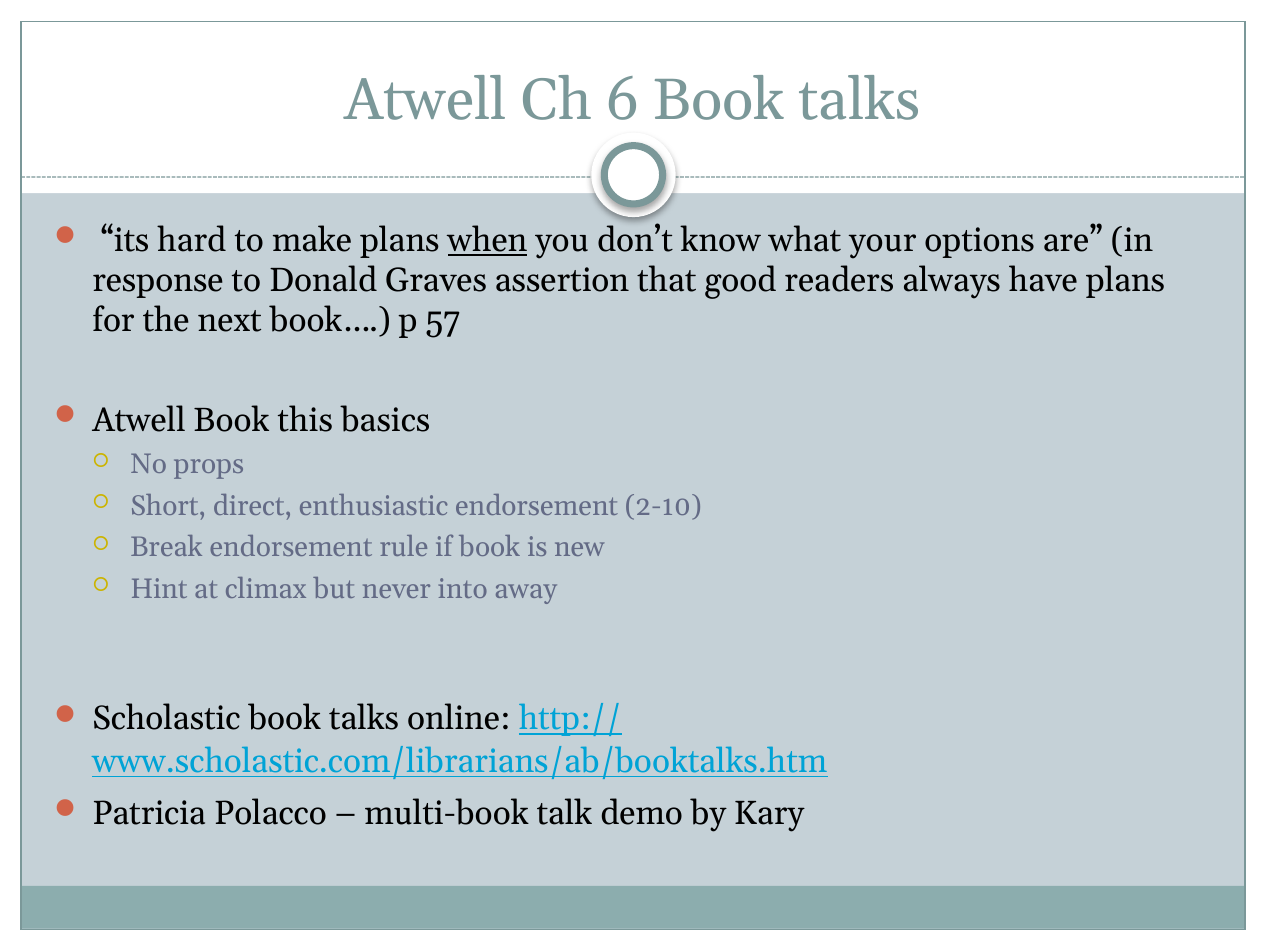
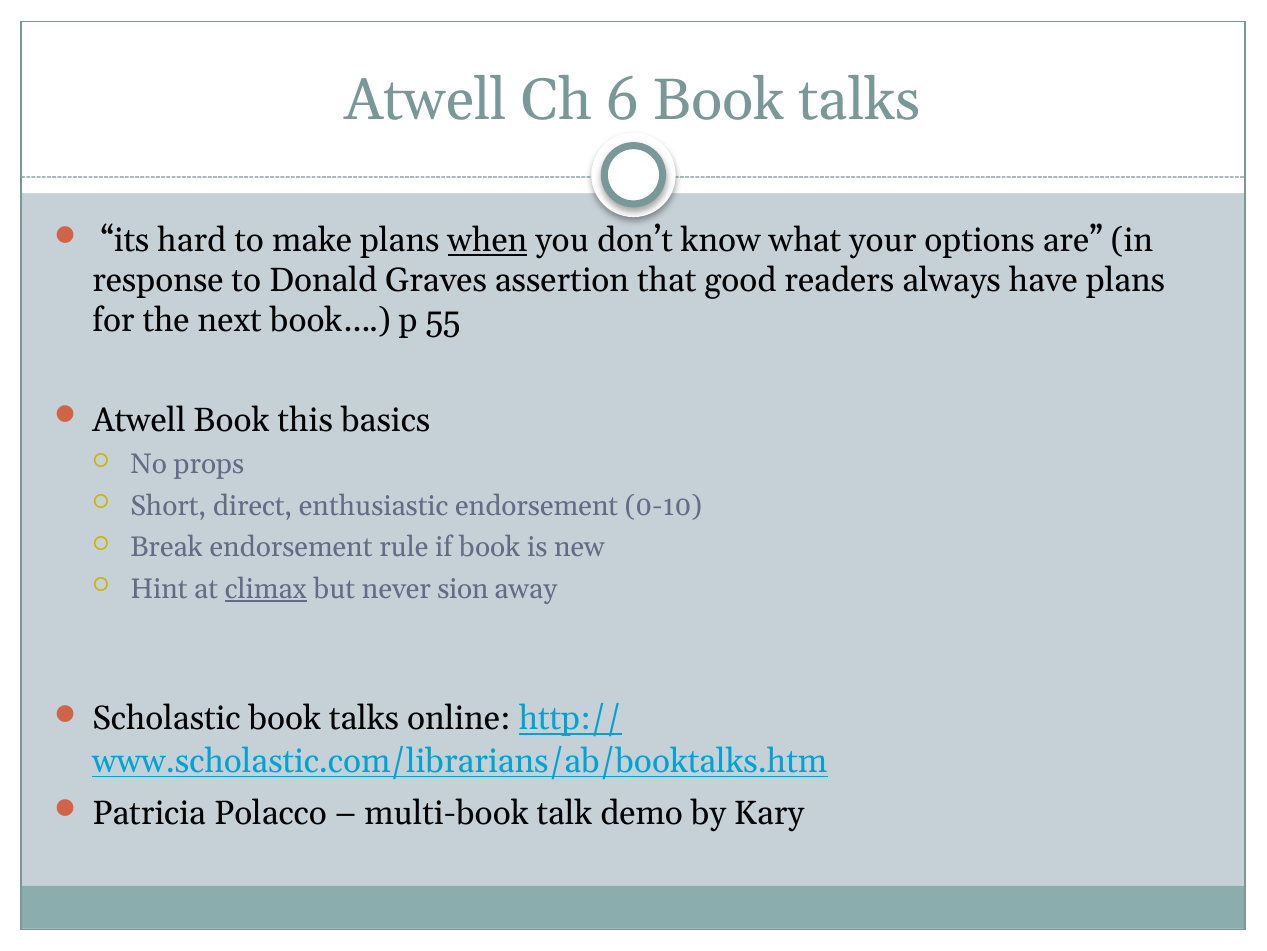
57: 57 -> 55 (443, 320)
2-10: 2-10 -> 0-10 (663, 505)
climax underline: none -> present (266, 589)
into: into -> sion (463, 589)
